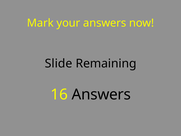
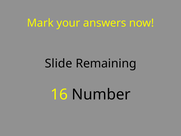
16 Answers: Answers -> Number (101, 94)
